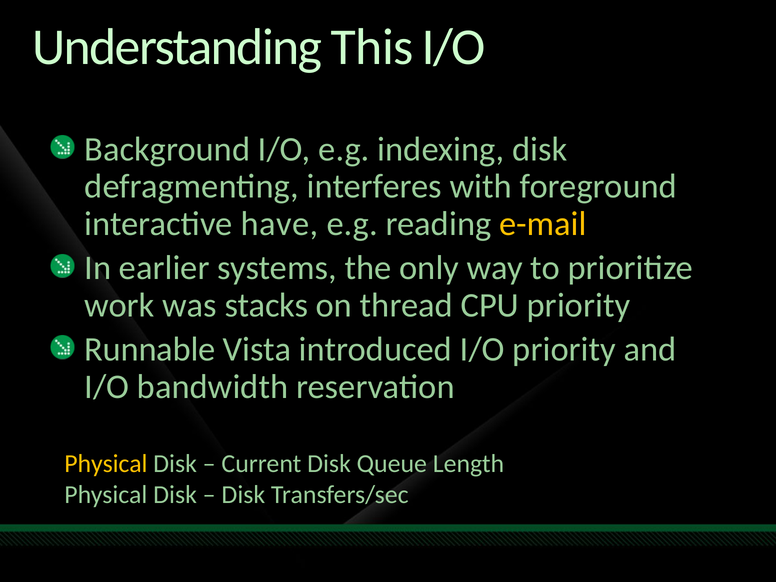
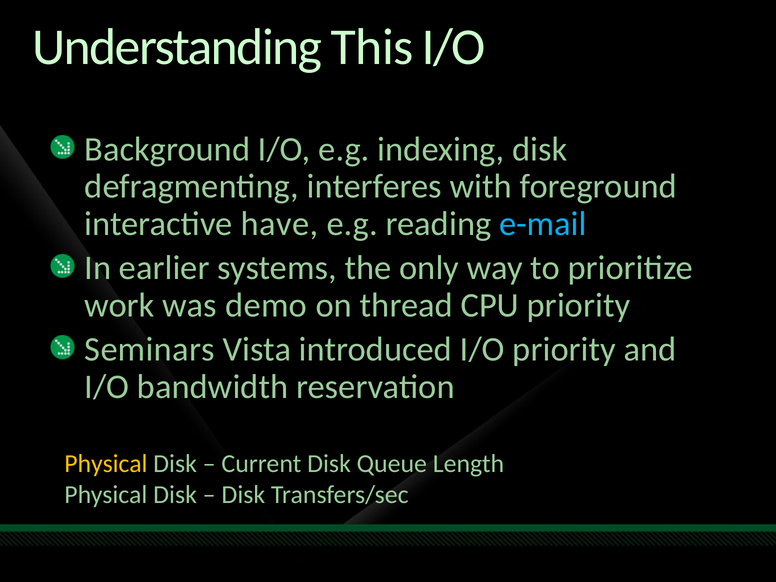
e-mail colour: yellow -> light blue (543, 224)
stacks: stacks -> demo (266, 305)
Runnable: Runnable -> Seminars (150, 349)
